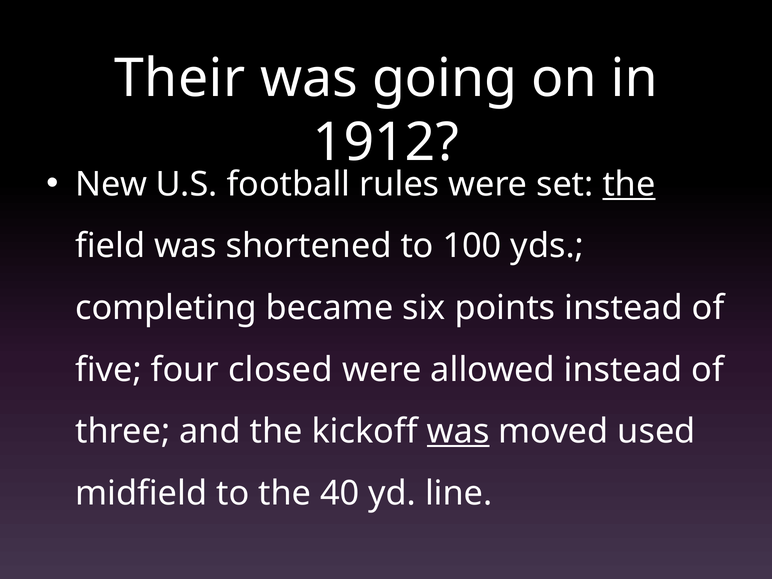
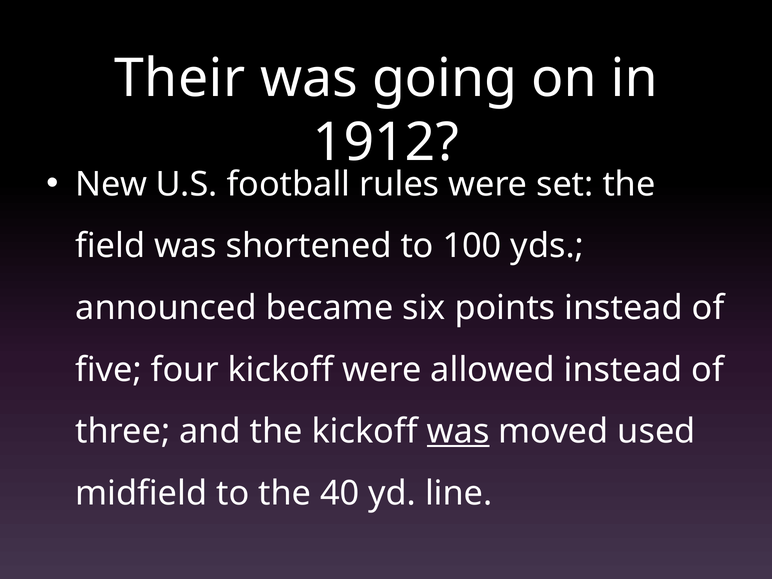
the underline: present -> none (629, 184)
completing: completing -> announced (166, 308)
four closed: closed -> kickoff (281, 370)
